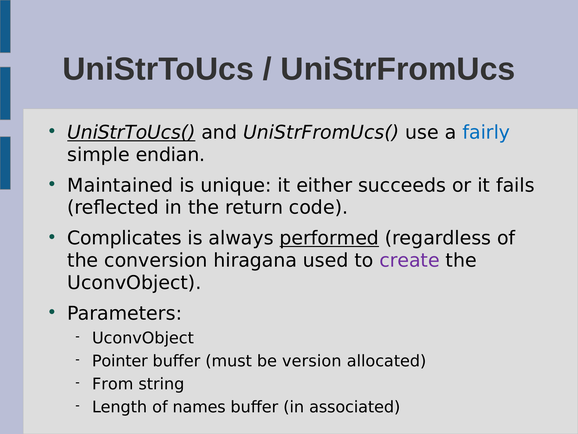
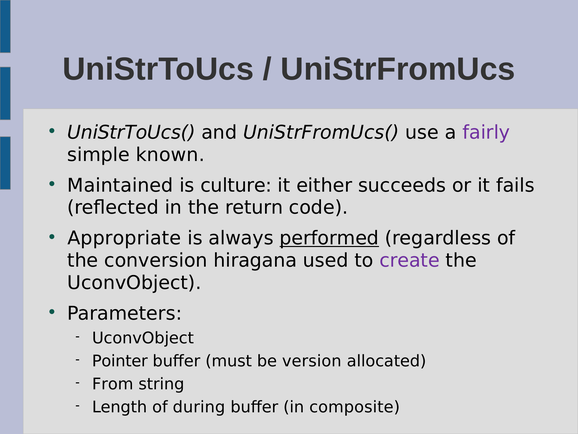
UniStrToUcs( underline: present -> none (131, 132)
fairly colour: blue -> purple (486, 132)
endian: endian -> known (170, 155)
unique: unique -> culture (236, 185)
Complicates: Complicates -> Appropriate (124, 238)
names: names -> during (199, 407)
associated: associated -> composite (355, 407)
